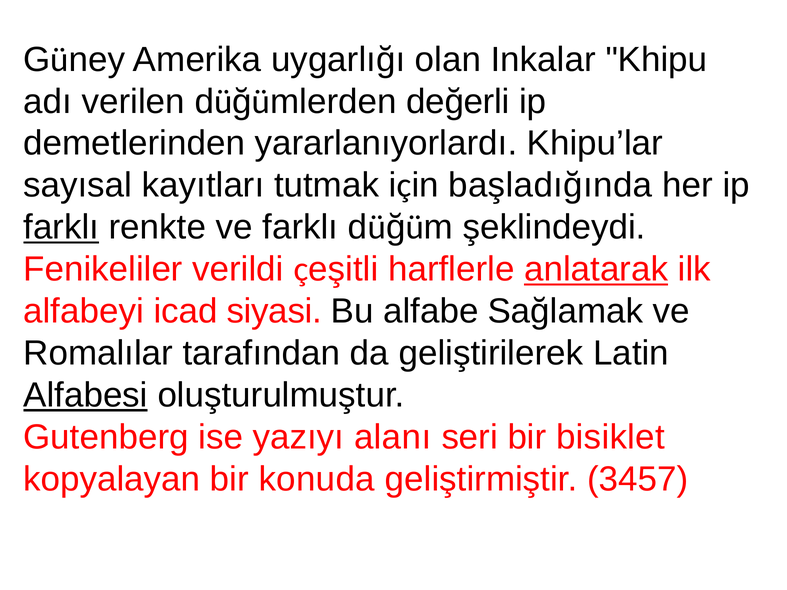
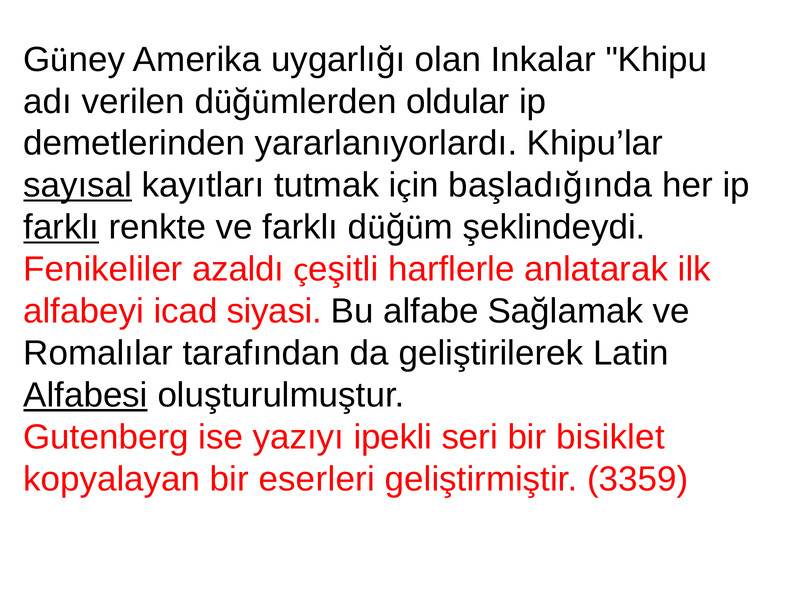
değerli: değerli -> oldular (458, 102)
sayısal underline: none -> present (78, 185)
verildi: verildi -> azaldı (238, 269)
anlatarak underline: present -> none (596, 269)
alanı: alanı -> ipekli (393, 437)
konuda: konuda -> eserleri (317, 479)
3457: 3457 -> 3359 (638, 479)
